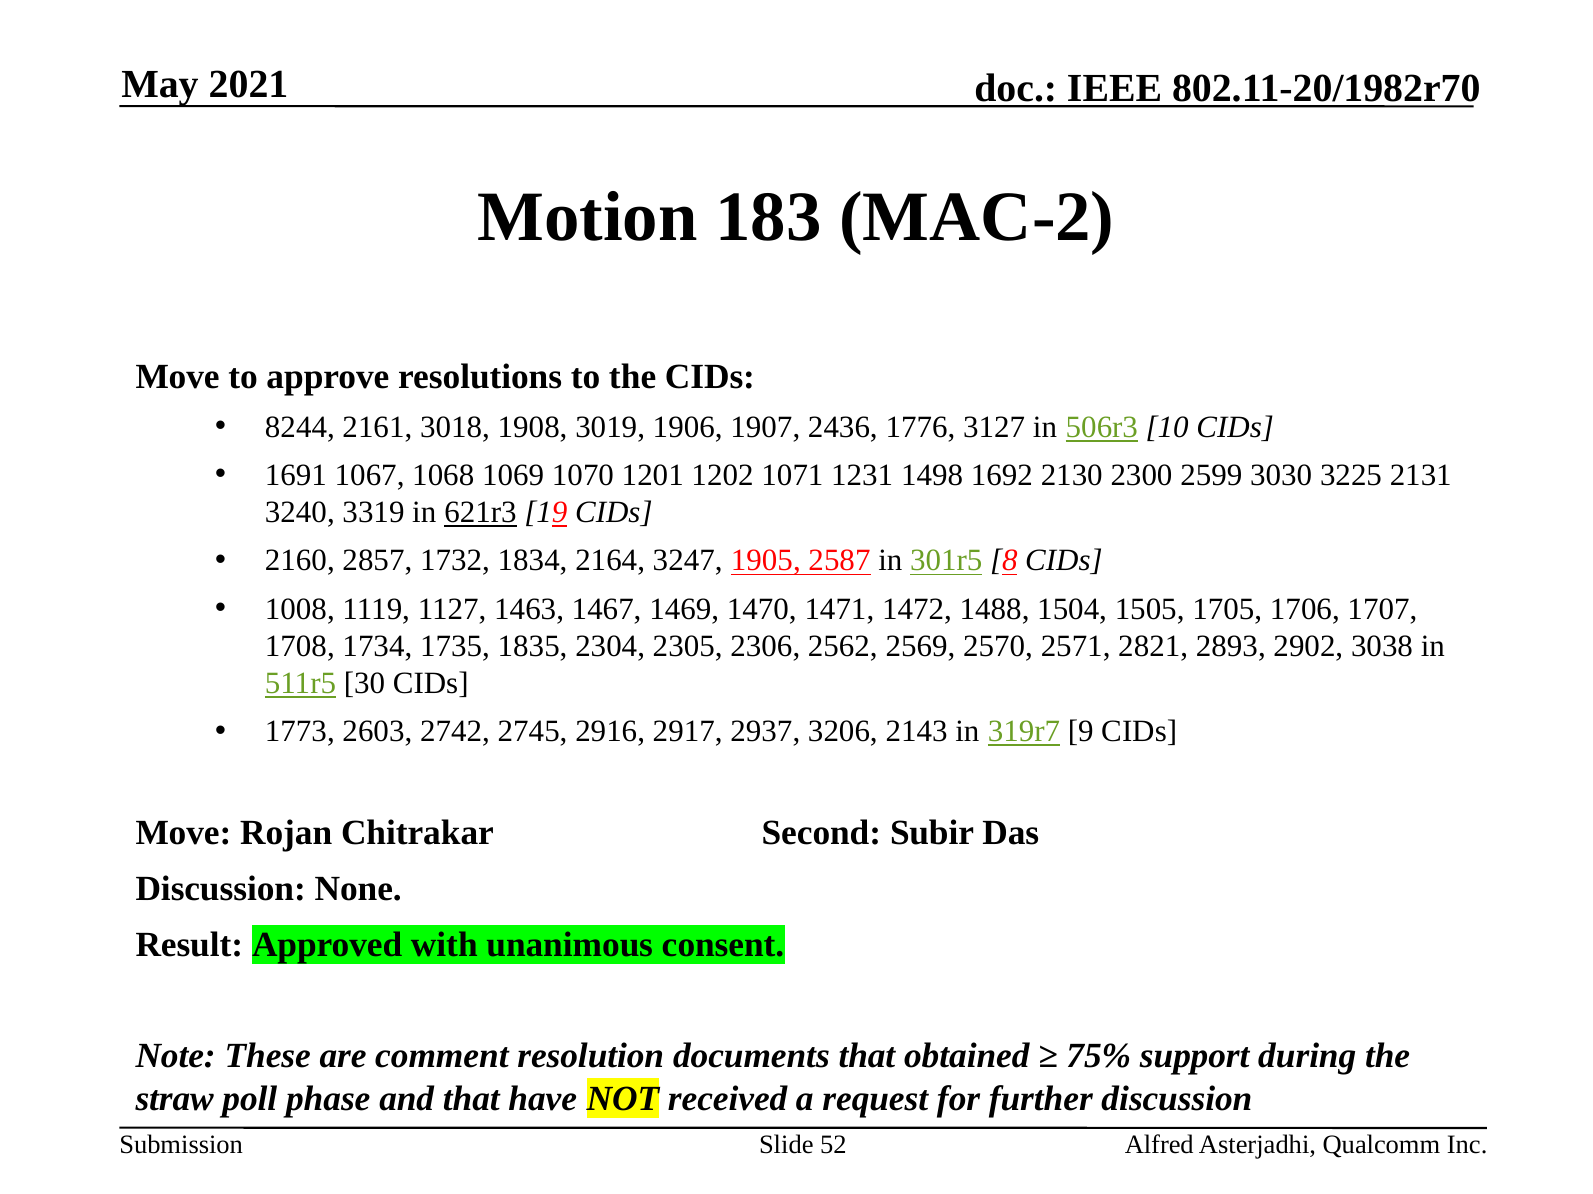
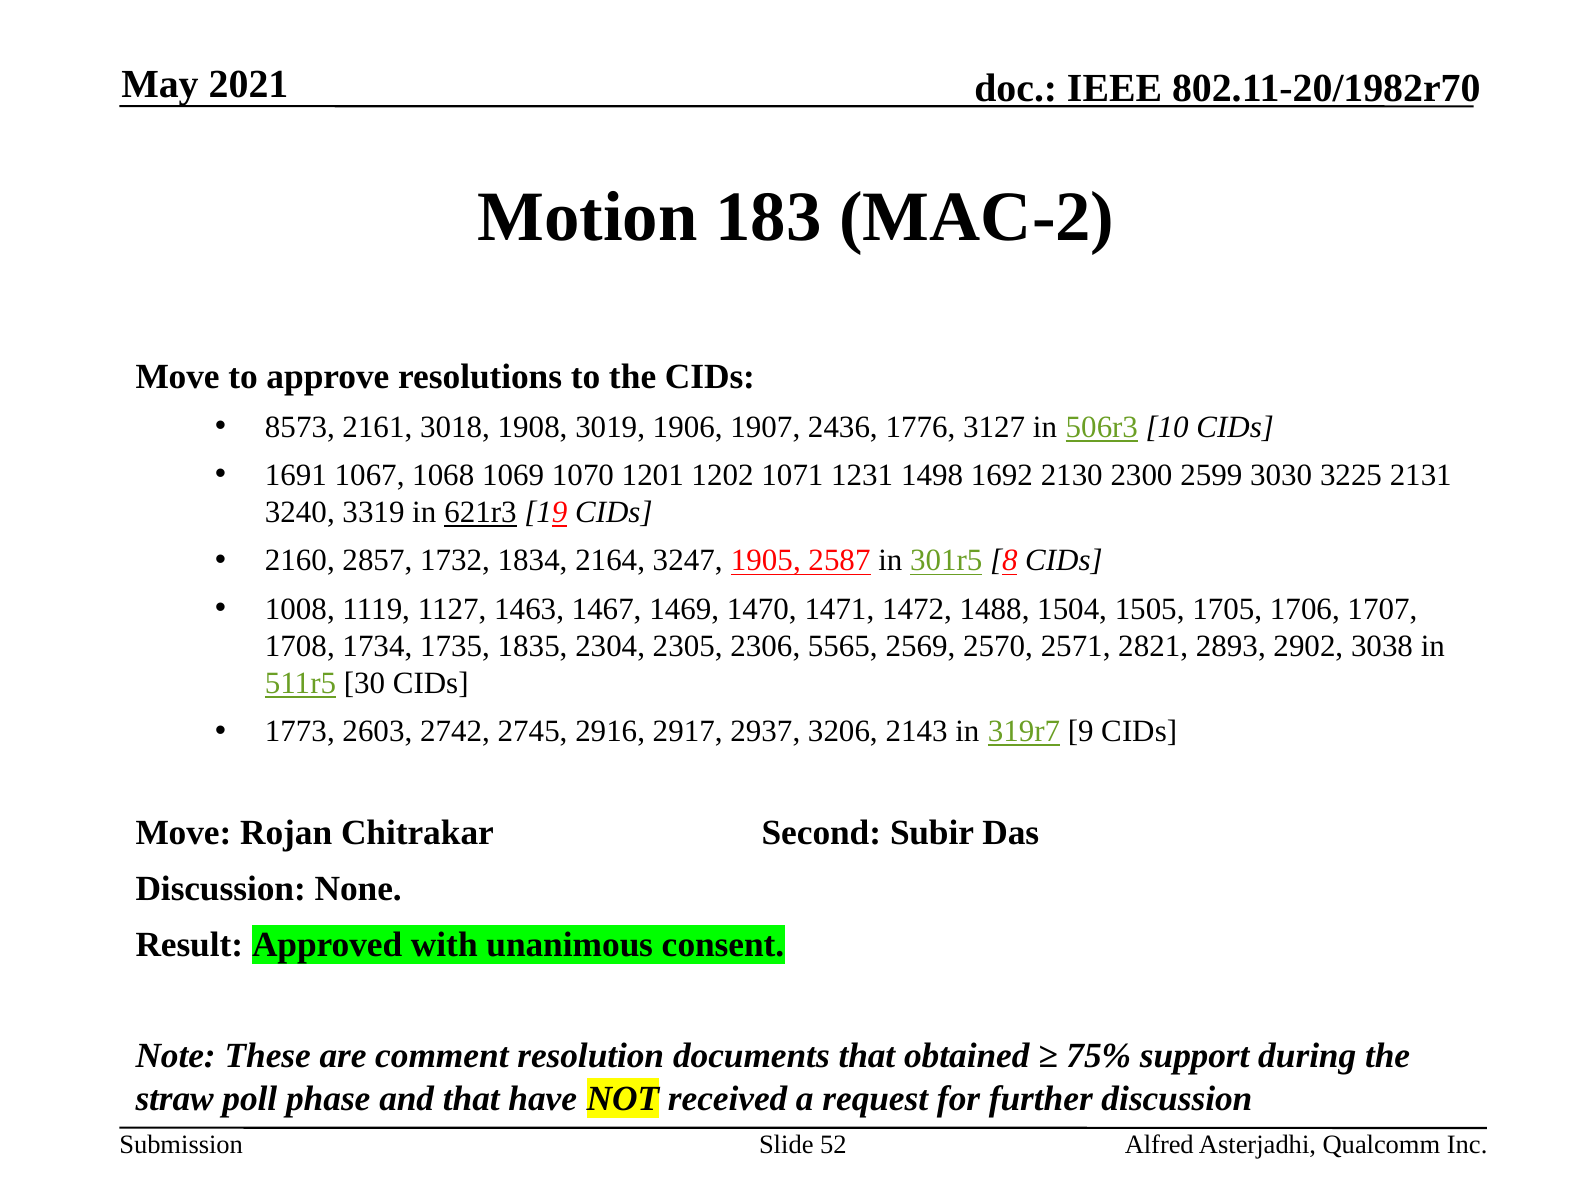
8244: 8244 -> 8573 (300, 427)
2562: 2562 -> 5565 (843, 646)
